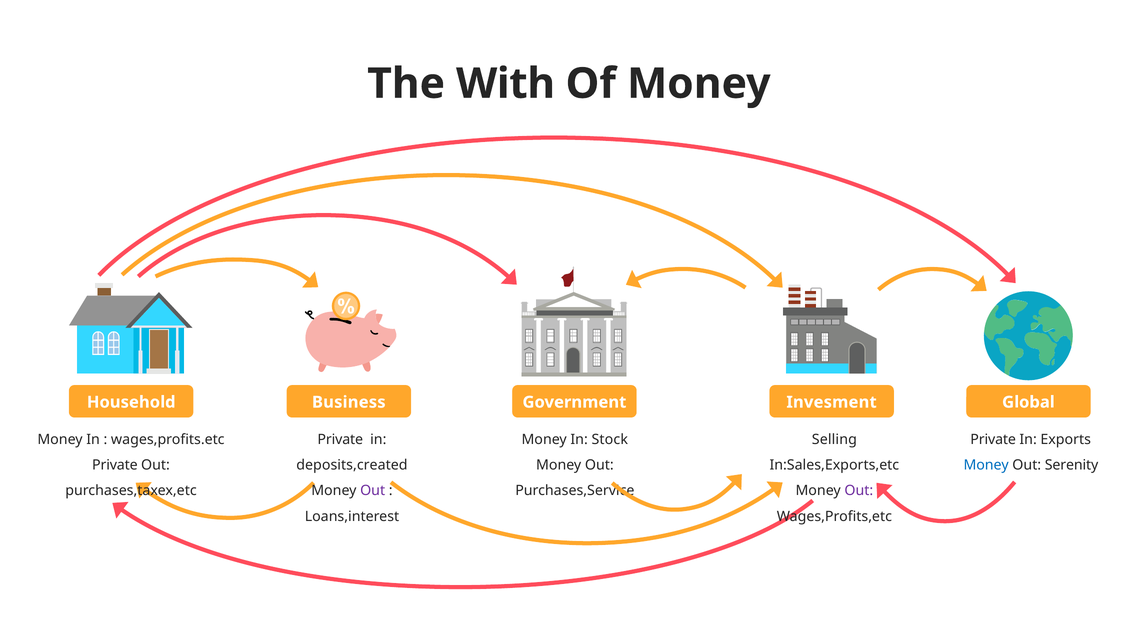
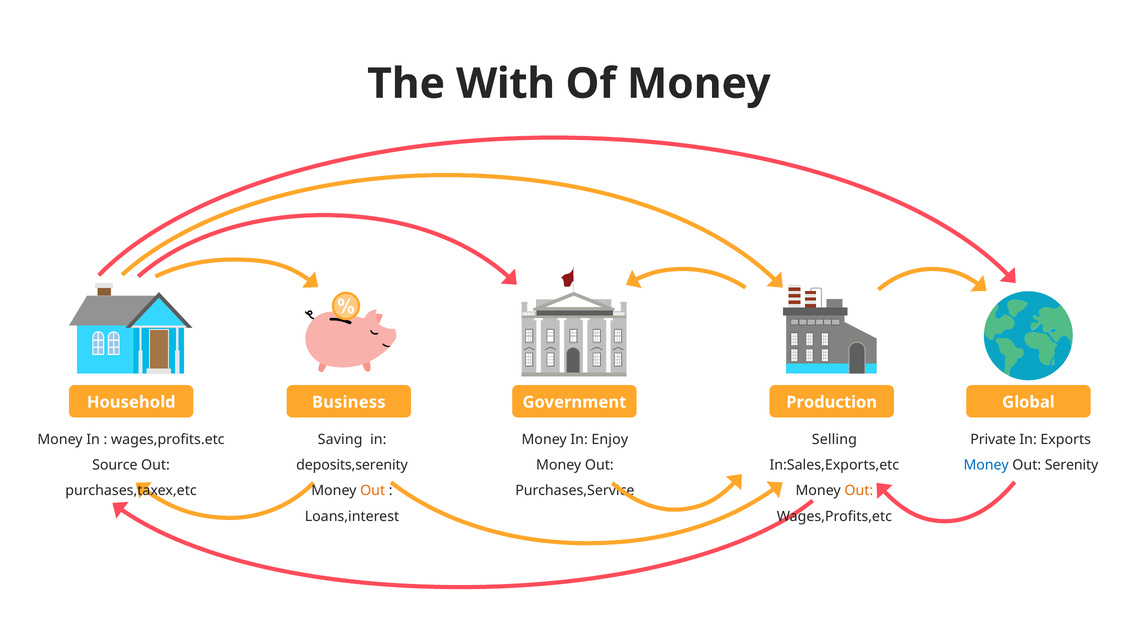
Invesment: Invesment -> Production (832, 402)
Private: Private -> Saving (340, 440)
Stock: Stock -> Enjoy (610, 440)
Private: Private -> Source (115, 465)
deposits,created: deposits,created -> deposits,serenity (352, 465)
Out colour: purple -> orange (373, 491)
Out colour: purple -> orange (859, 491)
